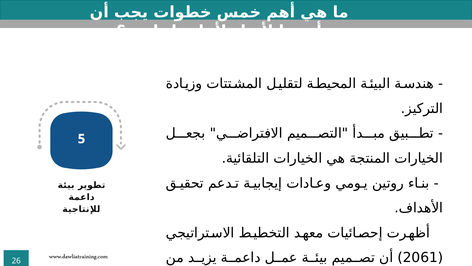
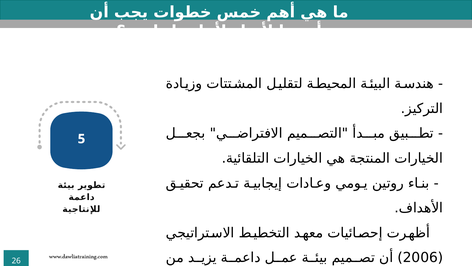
2061: 2061 -> 2006 (420, 257)
